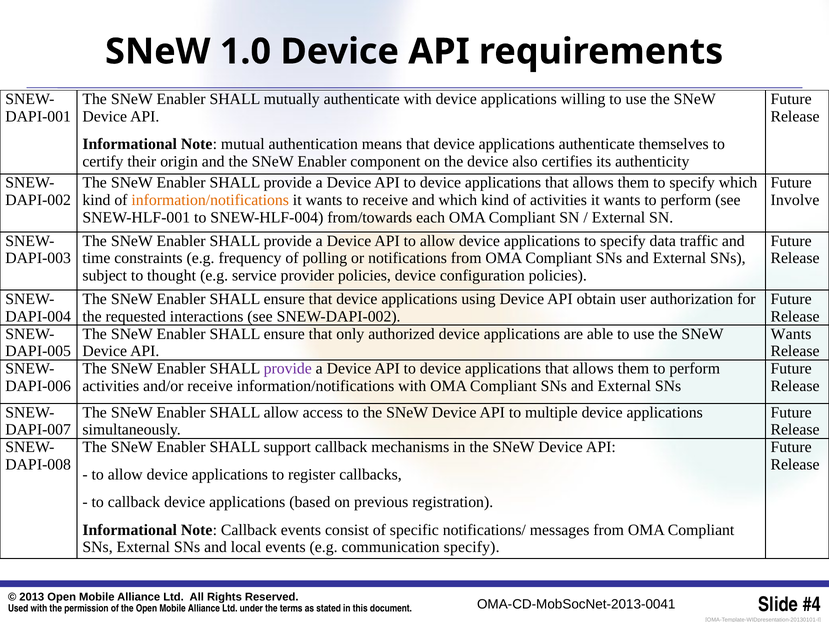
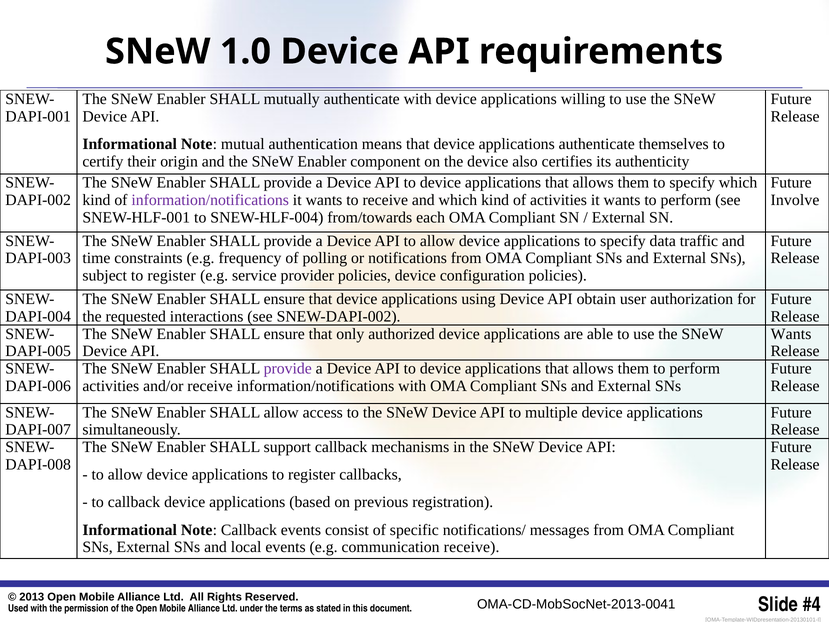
information/notifications colour: orange -> purple (210, 200)
subject to thought: thought -> register (172, 276)
communication specify: specify -> receive (472, 547)
